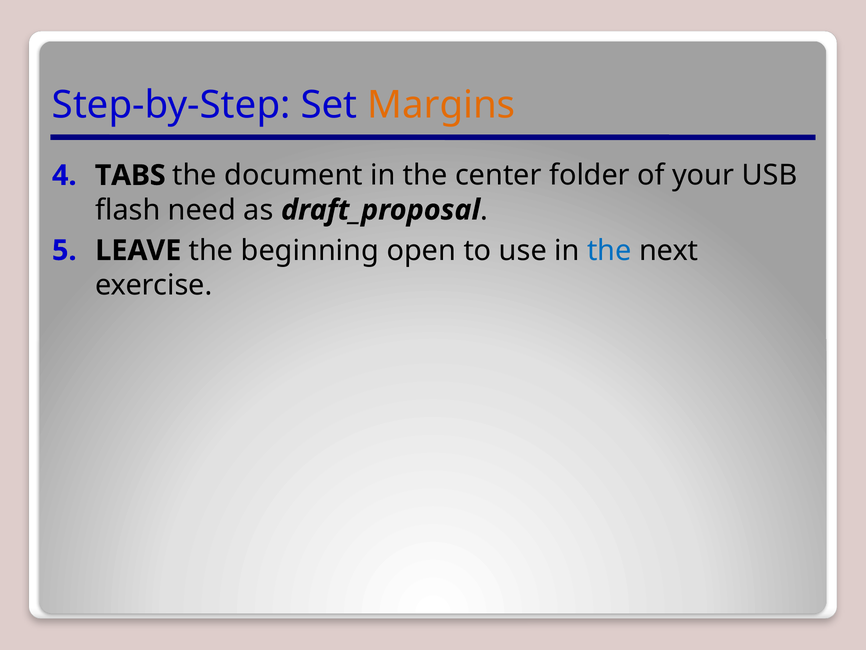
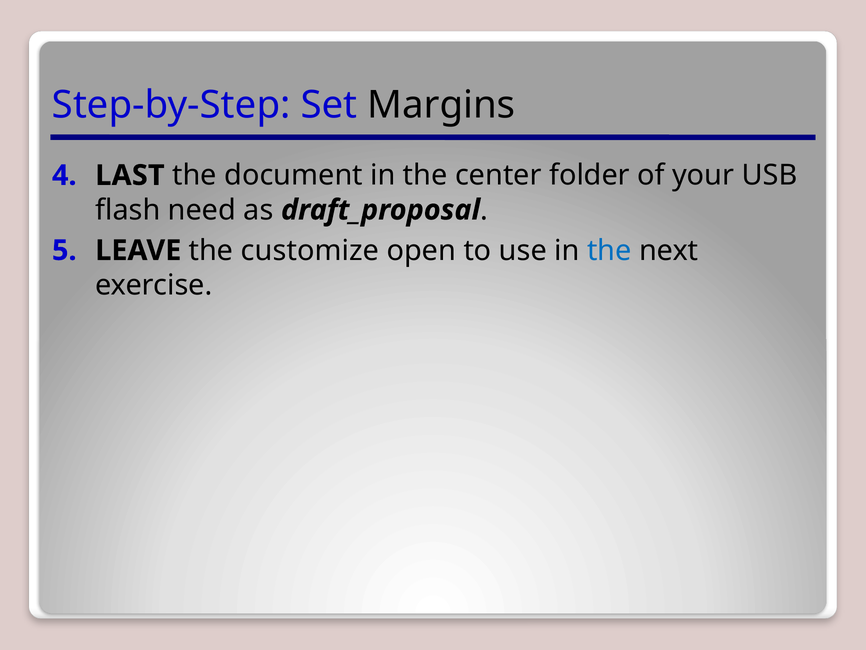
Margins colour: orange -> black (441, 105)
TABS: TABS -> LAST (130, 175)
beginning: beginning -> customize (310, 250)
